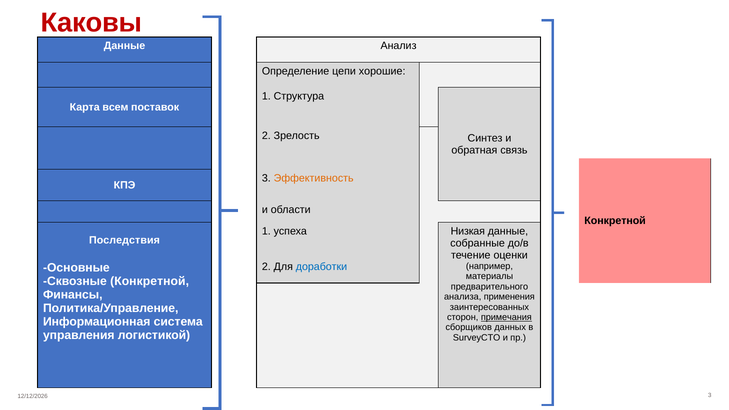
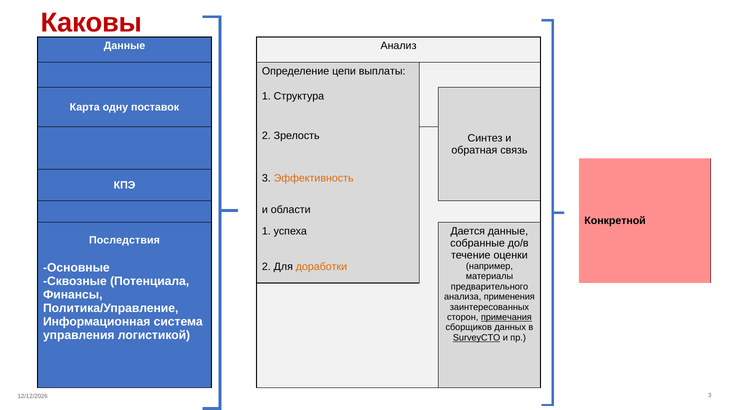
хорошие: хорошие -> выплаты (382, 71)
всем: всем -> одну (115, 107)
Низкая: Низкая -> Дается (468, 231)
доработки colour: blue -> orange (322, 267)
Сквозные Конкретной: Конкретной -> Потенциала (150, 281)
SurveyCTO underline: none -> present (477, 338)
